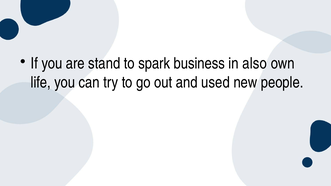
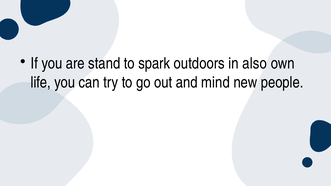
business: business -> outdoors (199, 63)
used: used -> mind (215, 82)
